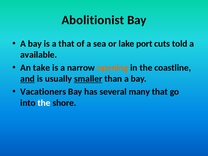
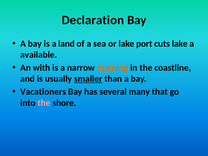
Abolitionist: Abolitionist -> Declaration (93, 20)
a that: that -> land (67, 44)
cuts told: told -> lake (180, 44)
take: take -> with (42, 68)
and underline: present -> none (28, 79)
the colour: white -> pink (44, 103)
